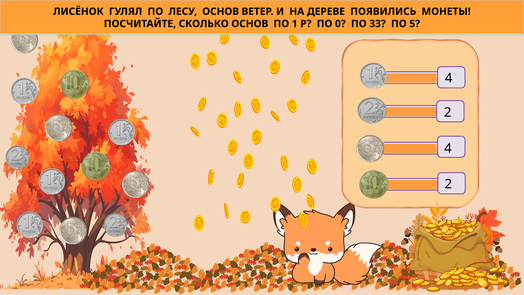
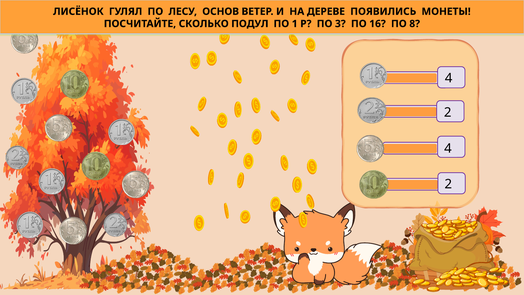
СКОЛЬКО ОСНОВ: ОСНОВ -> ПОДУЛ (250, 24)
0: 0 -> 3 (340, 24)
33: 33 -> 16 (378, 24)
5: 5 -> 8 (415, 24)
